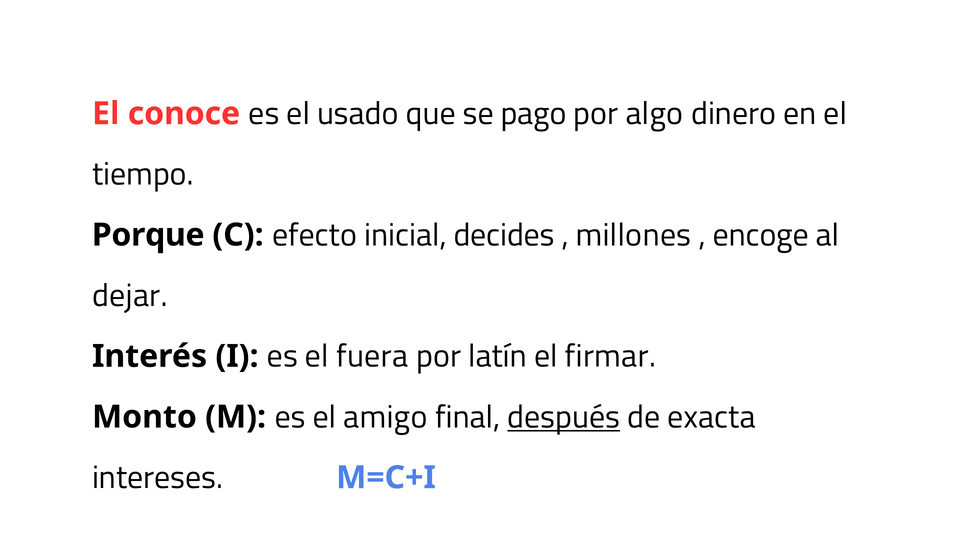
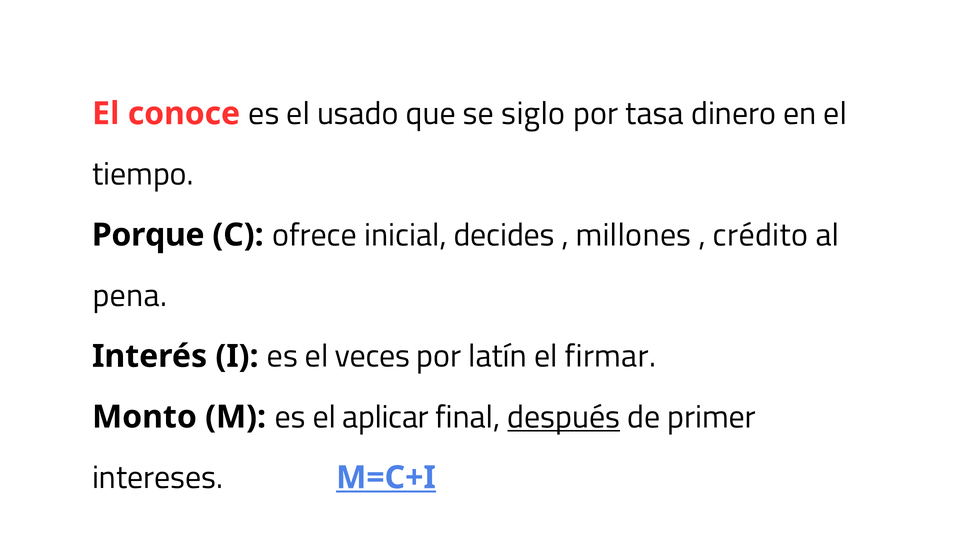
pago: pago -> siglo (533, 114)
algo: algo -> tasa (654, 114)
efecto: efecto -> ofrece (315, 235)
encoge: encoge -> crédito (761, 235)
dejar: dejar -> pena (130, 296)
fuera: fuera -> veces (373, 356)
amigo: amigo -> aplicar (386, 417)
exacta: exacta -> primer (712, 417)
M=C+I underline: none -> present (386, 478)
